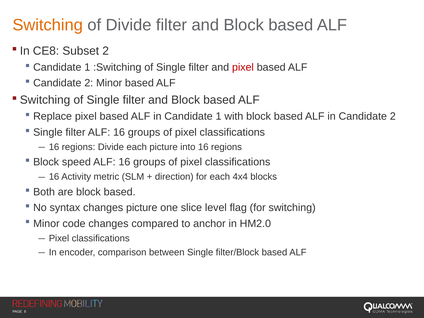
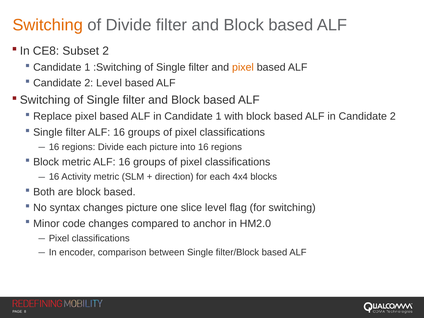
pixel colour: red -> orange (243, 67)
2 Minor: Minor -> Level (109, 83)
Block speed: speed -> metric (76, 162)
